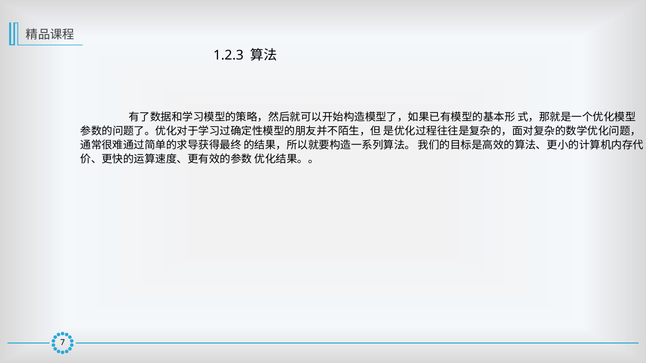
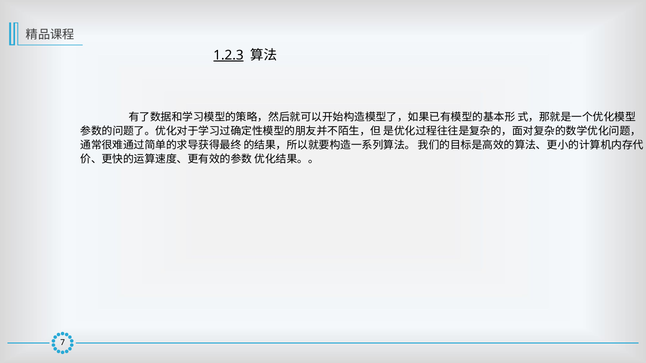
1.2.3 underline: none -> present (228, 55)
